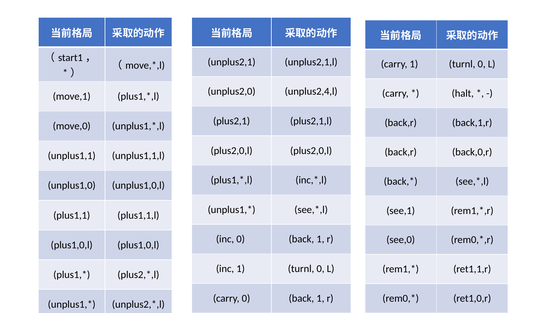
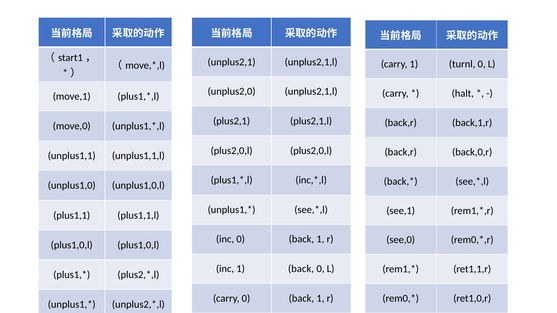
unplus2,0 unplus2,4,l: unplus2,4,l -> unplus2,1,l (311, 92)
inc 1 turnl: turnl -> back (301, 269)
